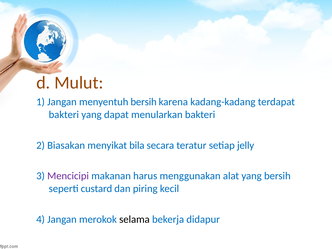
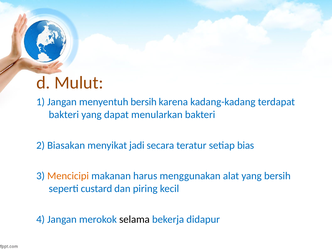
bila: bila -> jadi (137, 145)
jelly: jelly -> bias (246, 145)
Mencicipi colour: purple -> orange (68, 176)
